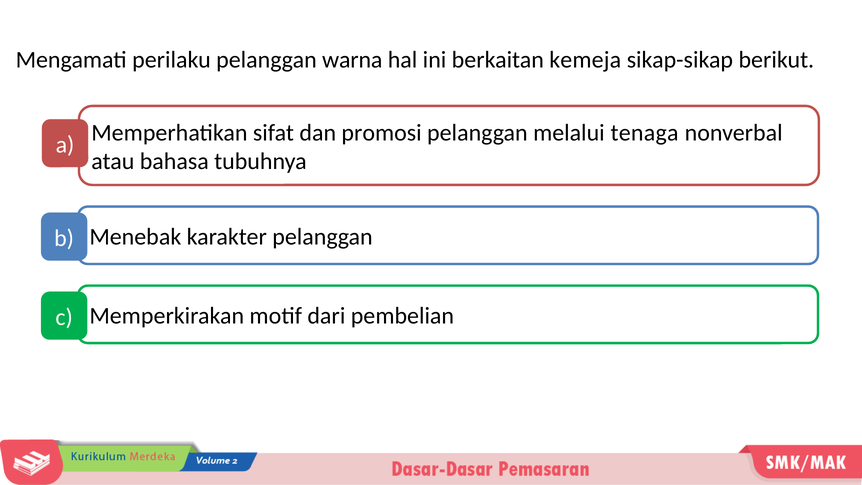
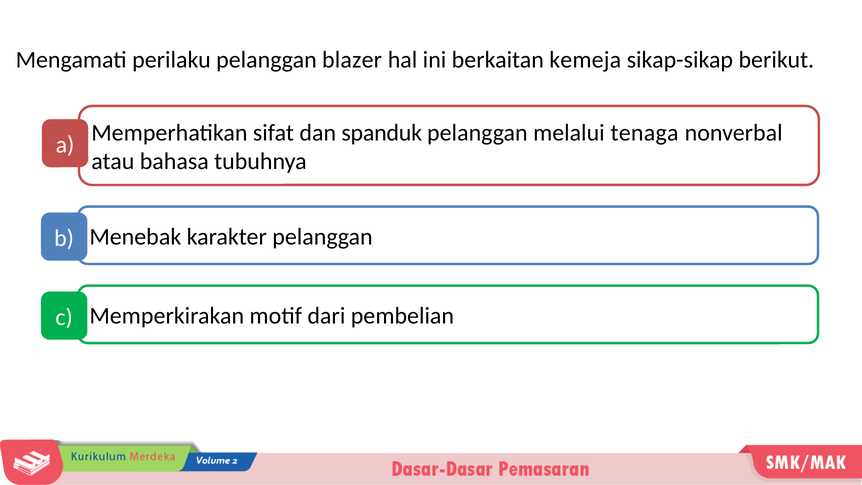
warna: warna -> blazer (352, 60)
promosi: promosi -> spanduk (382, 133)
